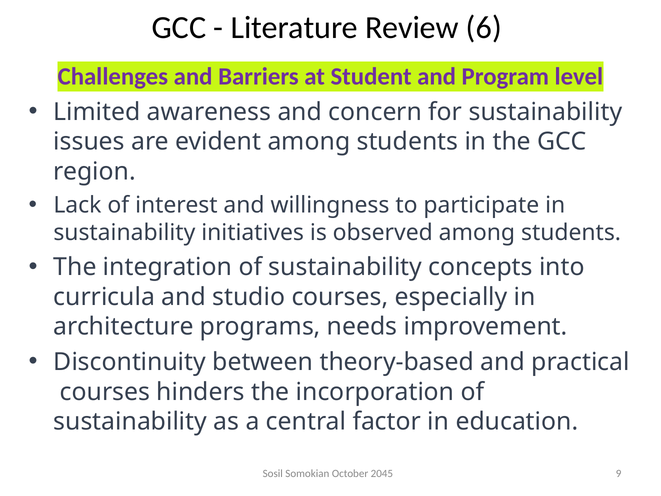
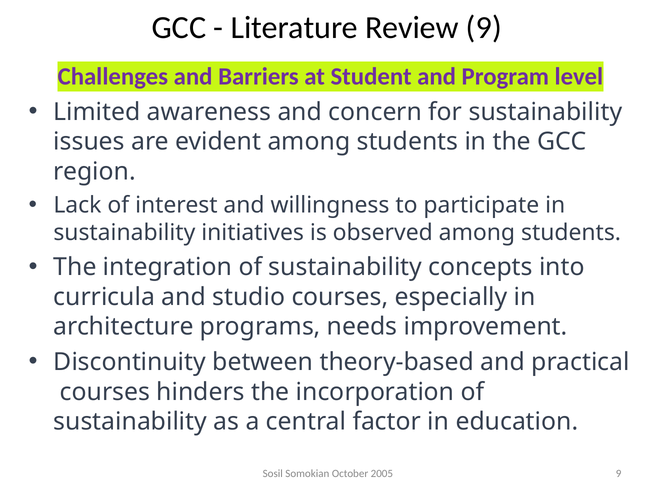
Review 6: 6 -> 9 (484, 28)
2045: 2045 -> 2005 (382, 473)
